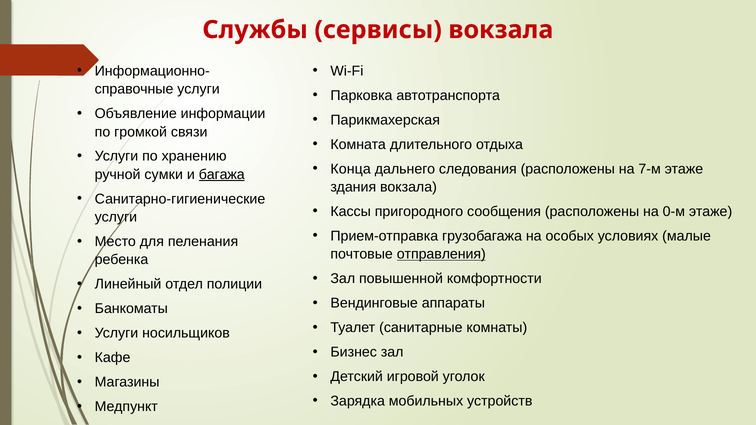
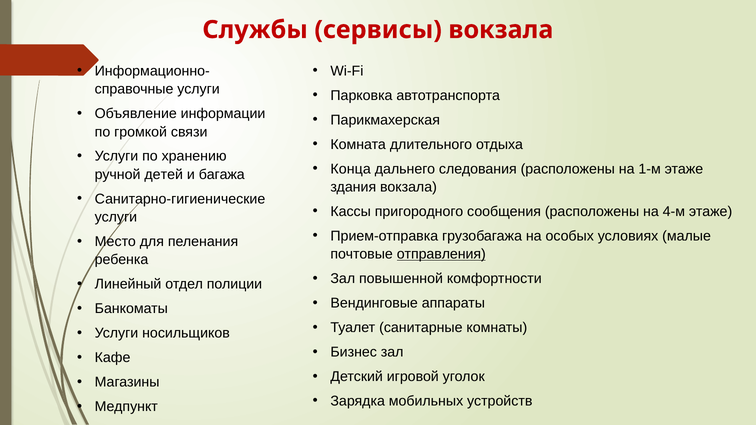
7-м: 7-м -> 1-м (650, 169)
сумки: сумки -> детей (164, 175)
багажа underline: present -> none (222, 175)
0-м: 0-м -> 4-м (674, 212)
